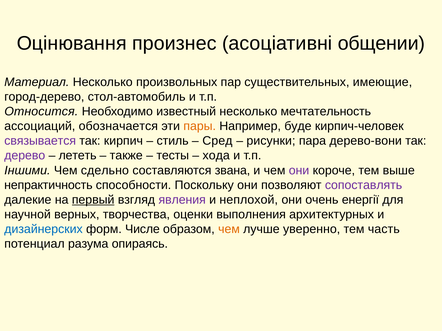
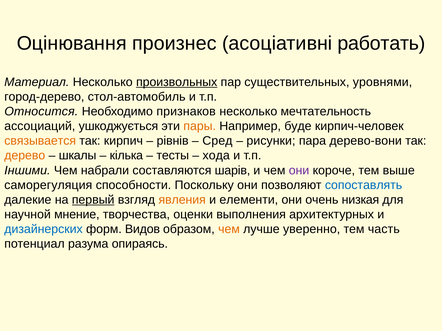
общении: общении -> работать (381, 44)
произвольных underline: none -> present (177, 82)
имеющие: имеющие -> уровнями (382, 82)
известный: известный -> признаков (186, 112)
обозначается: обозначается -> ушкоджується (118, 126)
связывается colour: purple -> orange (40, 141)
стиль: стиль -> рівнів (173, 141)
дерево colour: purple -> orange (25, 156)
лететь: лететь -> шкалы (78, 156)
также: также -> кілька (126, 156)
сдельно: сдельно -> набрали (105, 171)
звана: звана -> шарів (232, 171)
непрактичность: непрактичность -> саморегуляция (48, 185)
сопоставлять colour: purple -> blue (364, 185)
явления colour: purple -> orange (182, 200)
неплохой: неплохой -> елементи (249, 200)
енергії: енергії -> низкая (360, 200)
верных: верных -> мнение (77, 215)
Числе: Числе -> Видов (142, 230)
